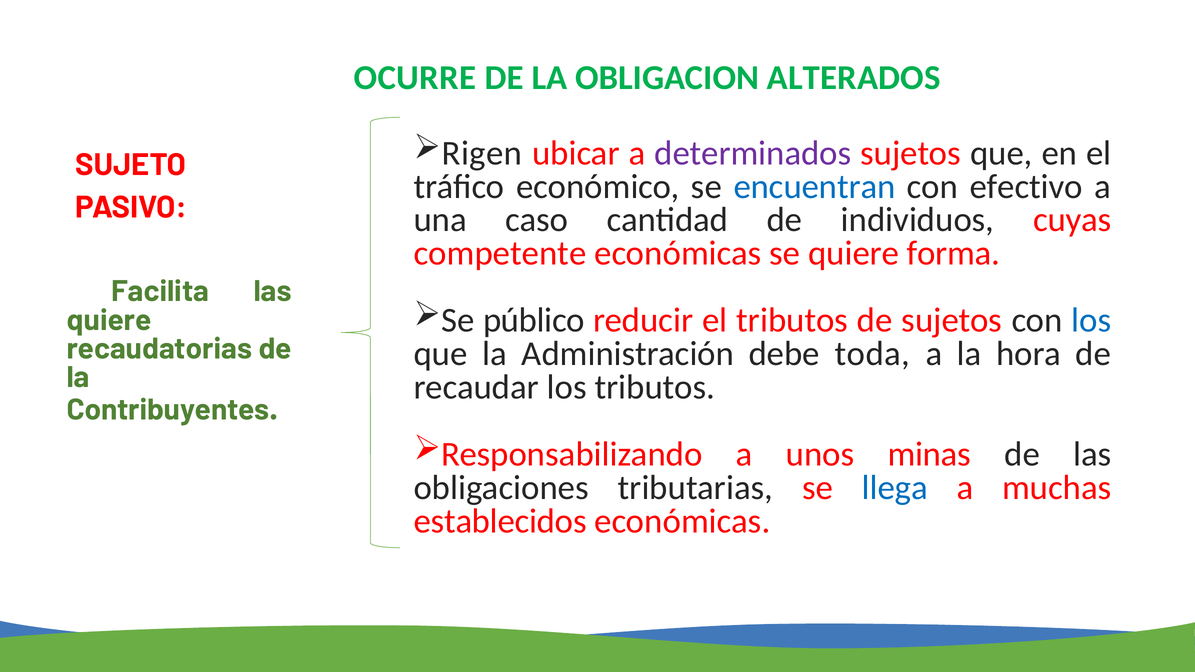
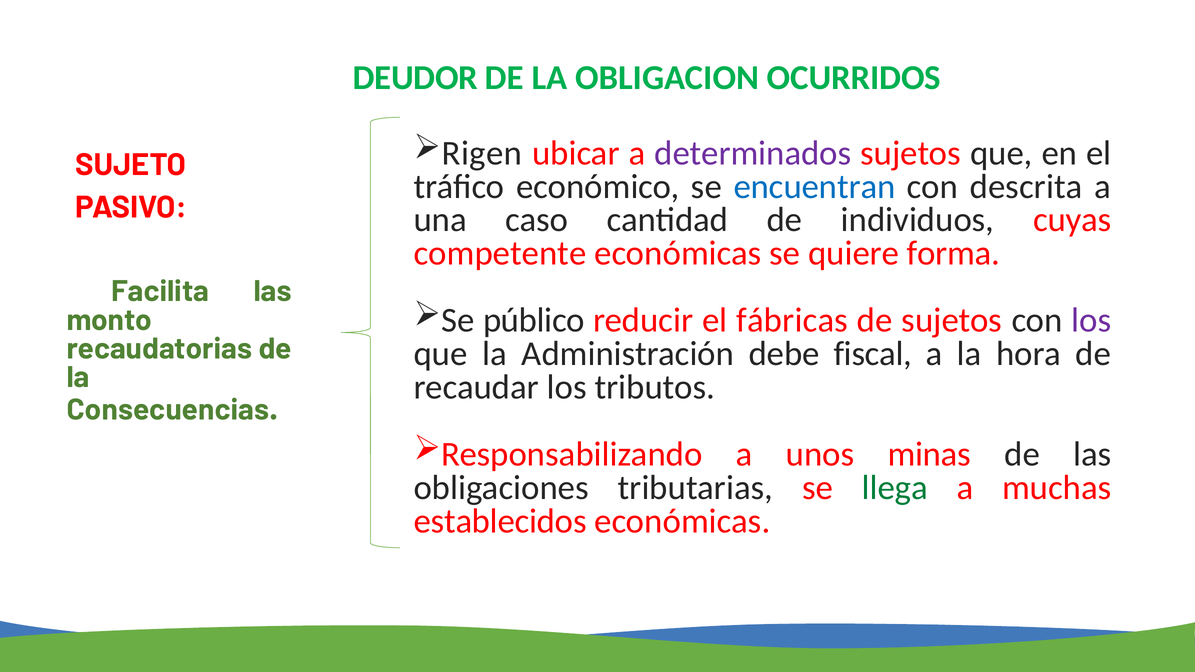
OCURRE: OCURRE -> DEUDOR (415, 78)
ALTERADOS: ALTERADOS -> OCURRIDOS (854, 78)
efectivo: efectivo -> descrita (1026, 187)
el tributos: tributos -> fábricas (792, 320)
los colour: blue -> purple (1091, 320)
quiere: quiere -> monto (109, 320)
toda: toda -> fiscal (873, 354)
Contribuyentes: Contribuyentes -> Consecuencias (168, 410)
llega colour: blue -> green (895, 488)
